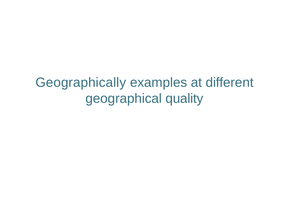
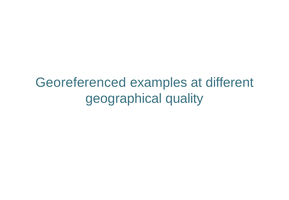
Geographically: Geographically -> Georeferenced (81, 82)
